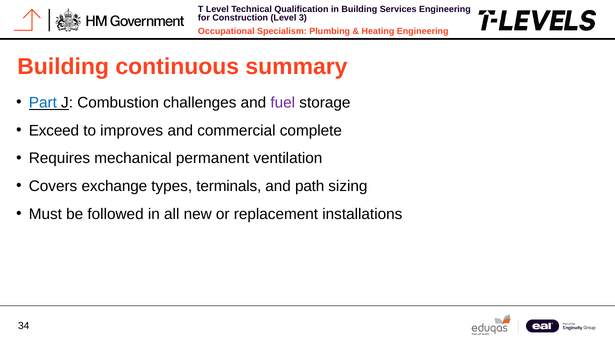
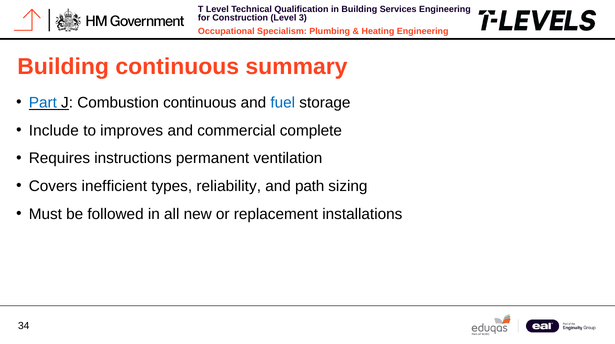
Combustion challenges: challenges -> continuous (200, 103)
fuel colour: purple -> blue (283, 103)
Exceed: Exceed -> Include (54, 130)
mechanical: mechanical -> instructions (133, 158)
exchange: exchange -> inefficient (114, 186)
terminals: terminals -> reliability (229, 186)
